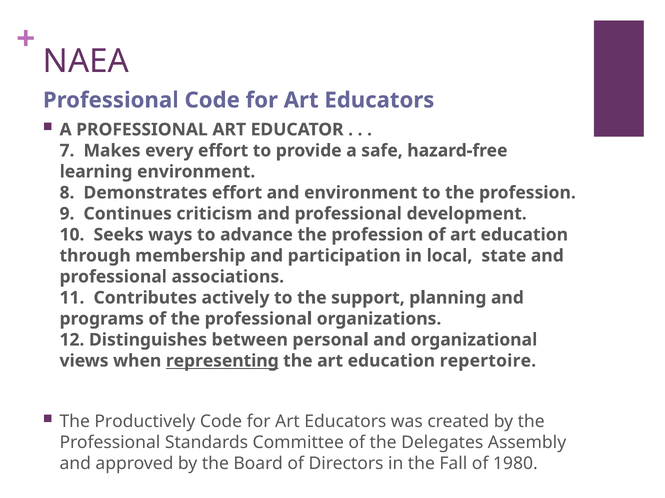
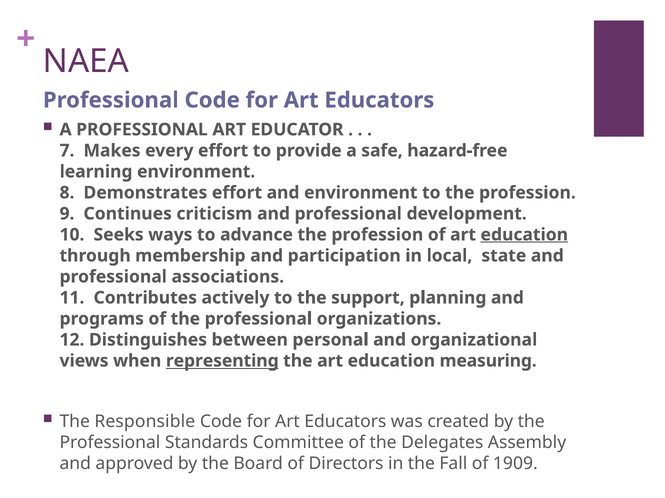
education underline: none -> present (524, 235)
repertoire: repertoire -> measuring (488, 361)
Productively: Productively -> Responsible (145, 422)
1980: 1980 -> 1909 (515, 464)
